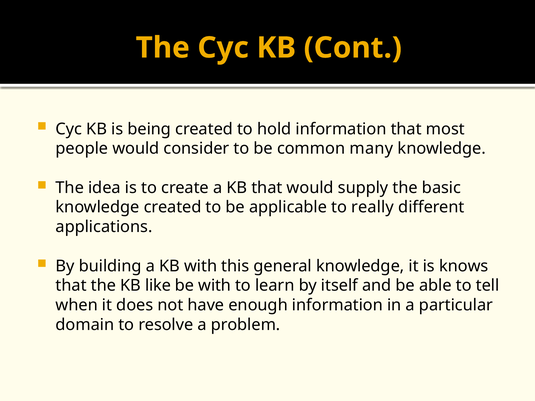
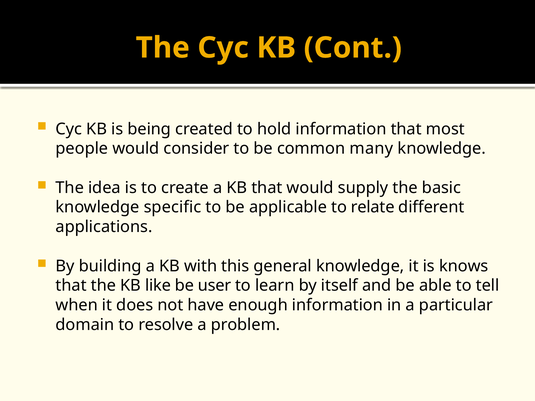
knowledge created: created -> specific (173, 207)
really: really -> relate (373, 207)
be with: with -> user (215, 286)
